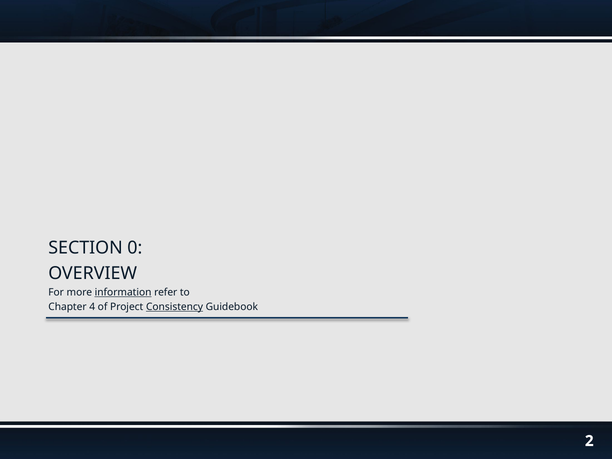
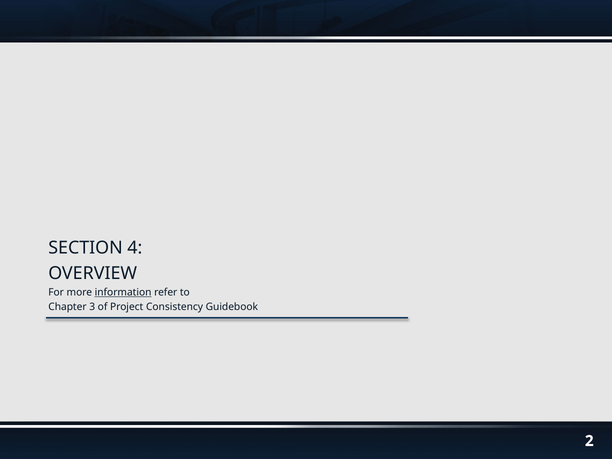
0: 0 -> 4 (135, 248)
4: 4 -> 3 (92, 307)
Consistency underline: present -> none (175, 307)
